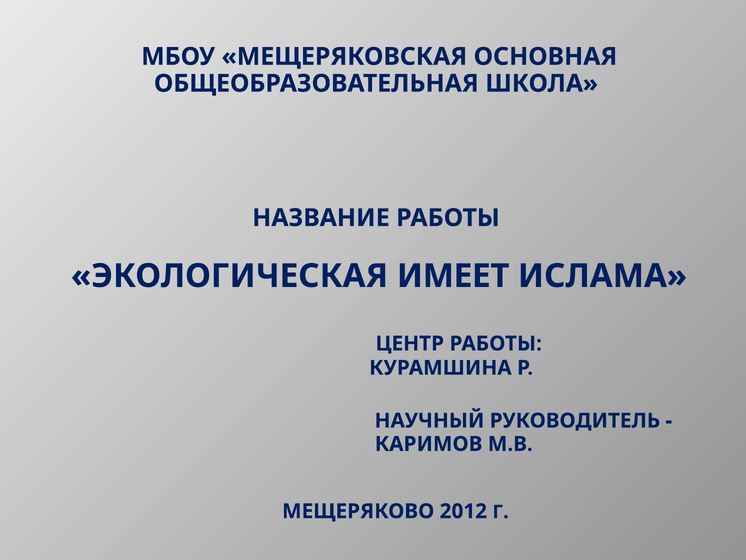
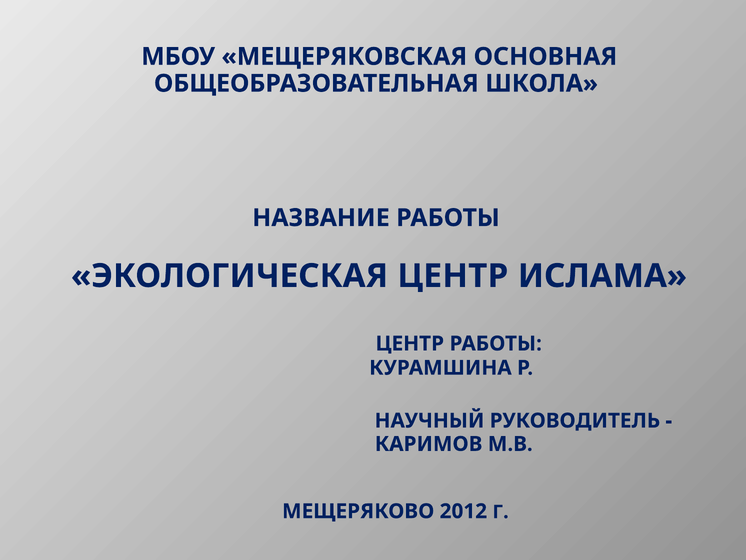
ЭКОЛОГИЧЕСКАЯ ИМЕЕТ: ИМЕЕТ -> ЦЕНТР (453, 276)
